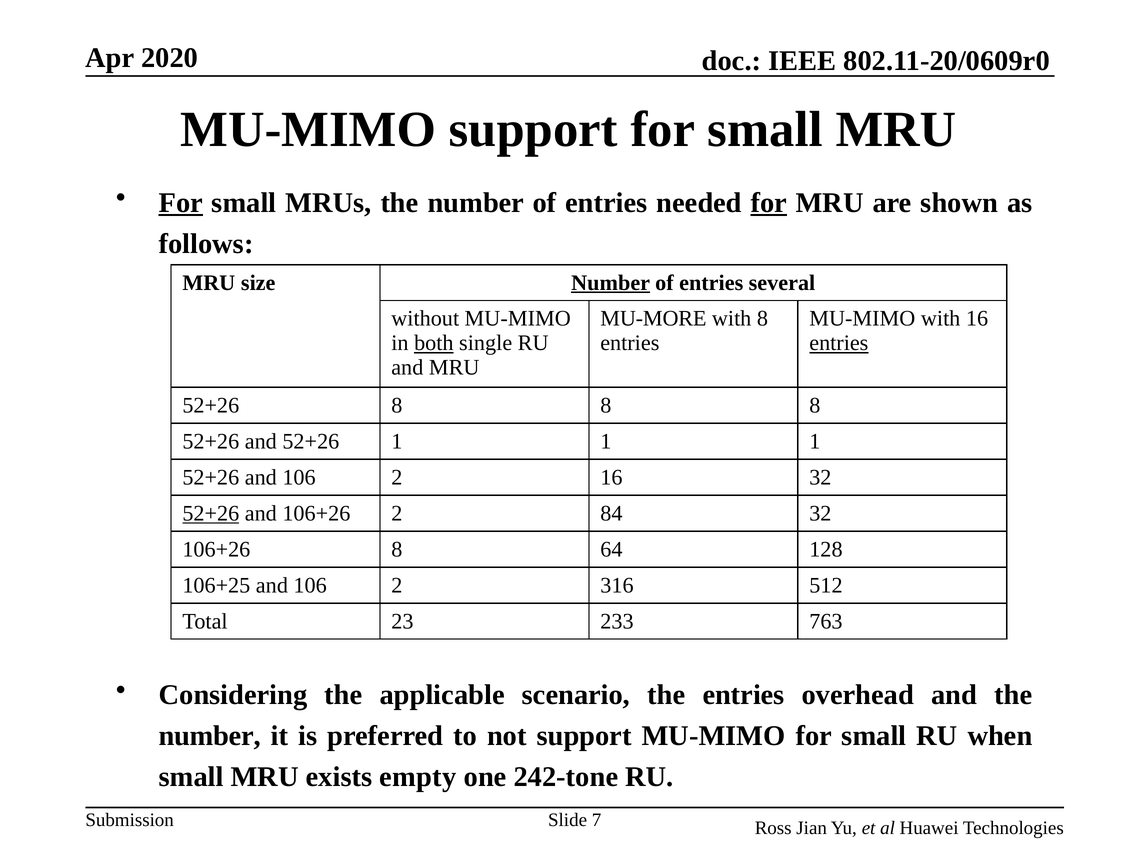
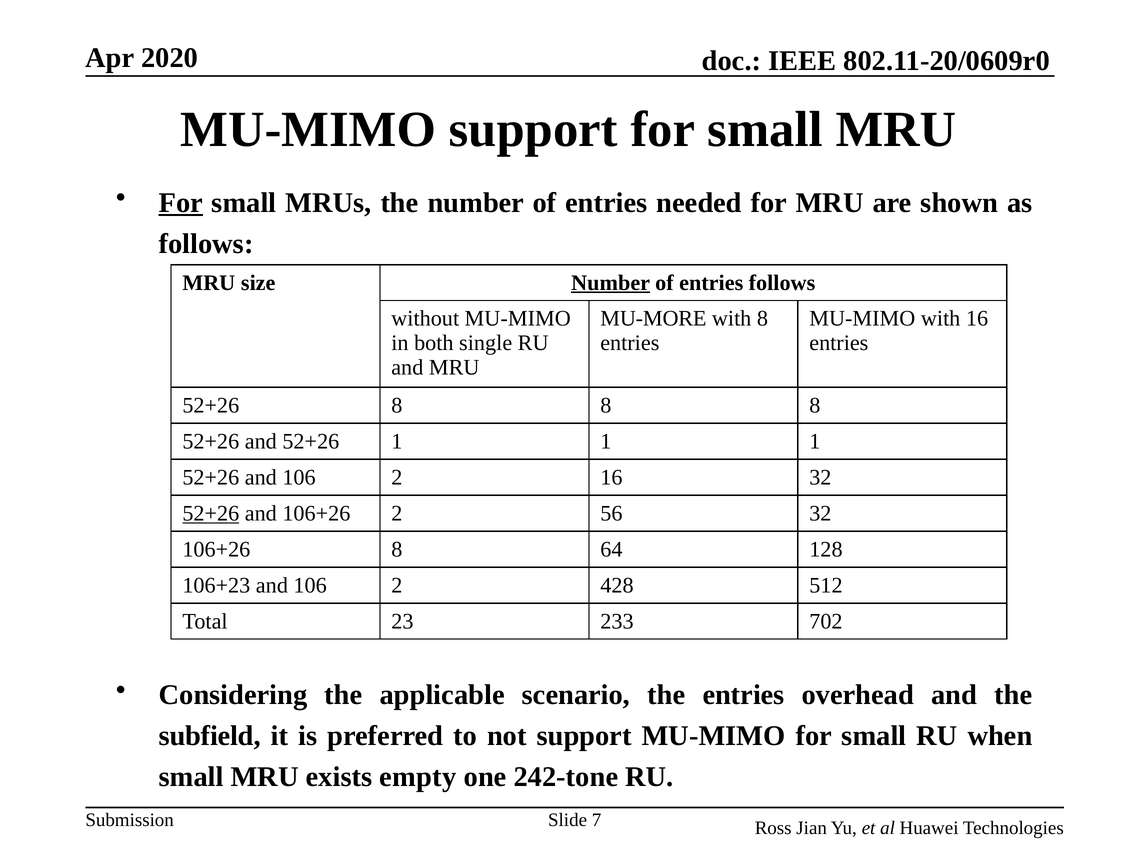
for underline: present -> none (769, 203)
entries several: several -> follows (782, 283)
both underline: present -> none (434, 343)
entries underline: present -> none (839, 343)
84: 84 -> 56 (611, 513)
106+25: 106+25 -> 106+23 (216, 585)
316: 316 -> 428 (617, 585)
763: 763 -> 702 (826, 621)
number: number -> subfield (210, 736)
